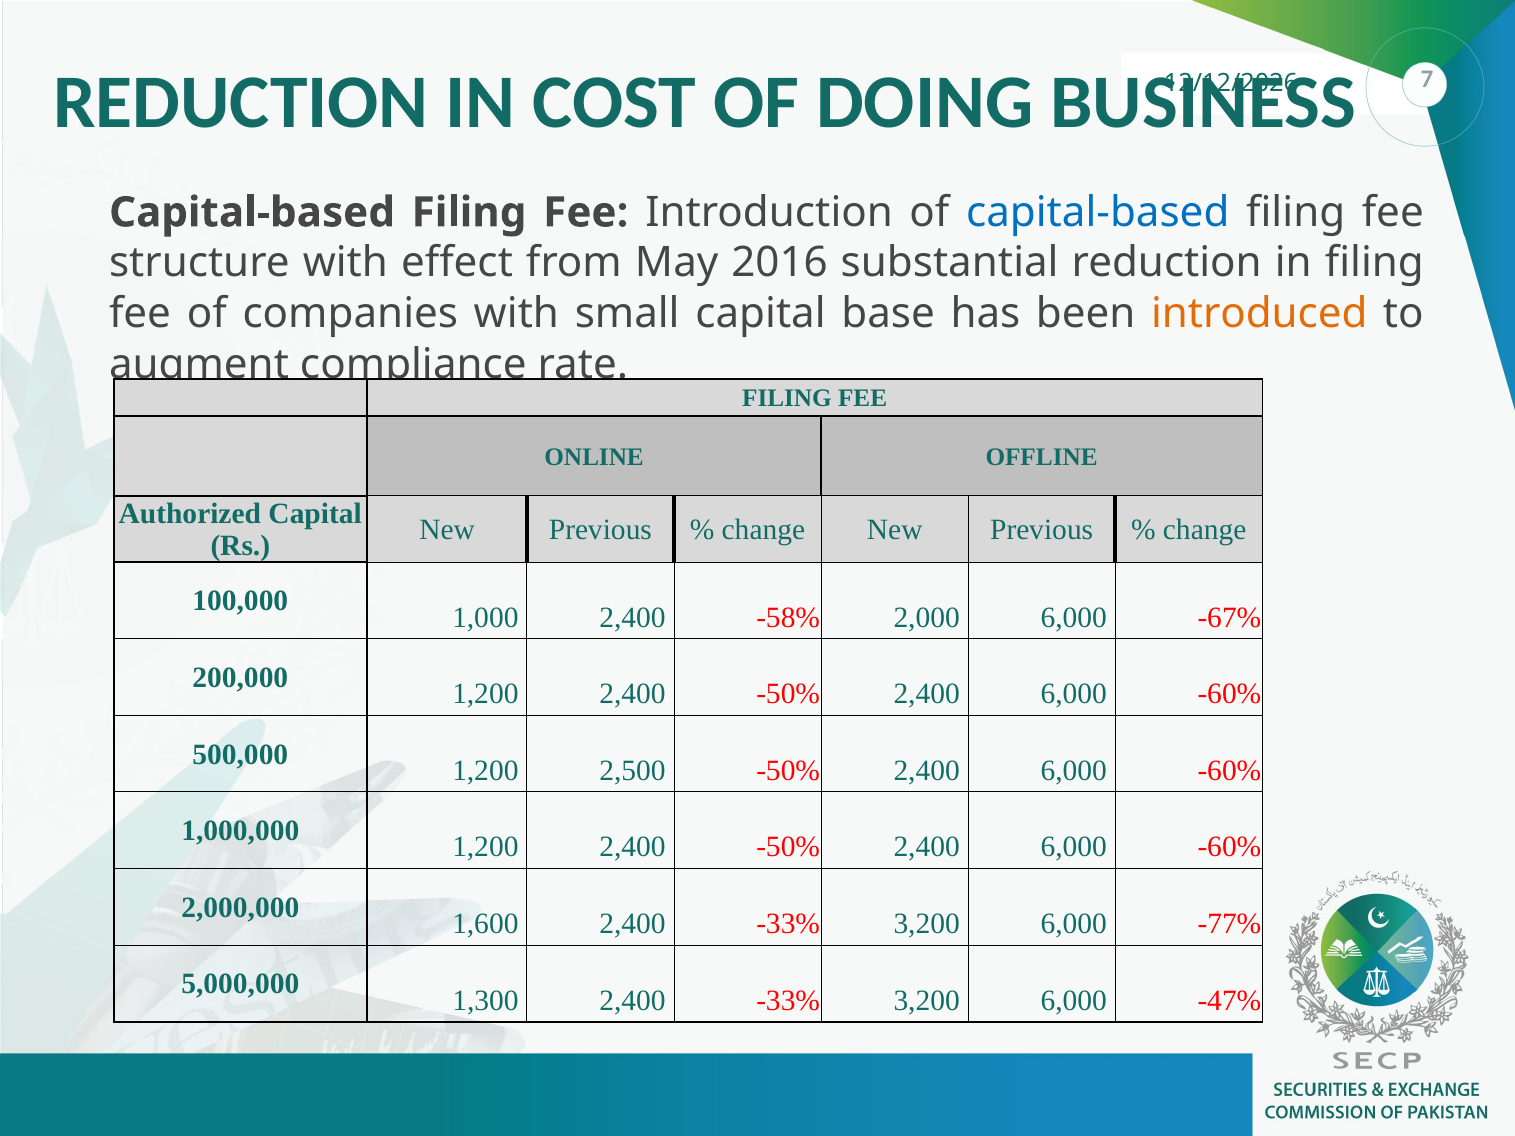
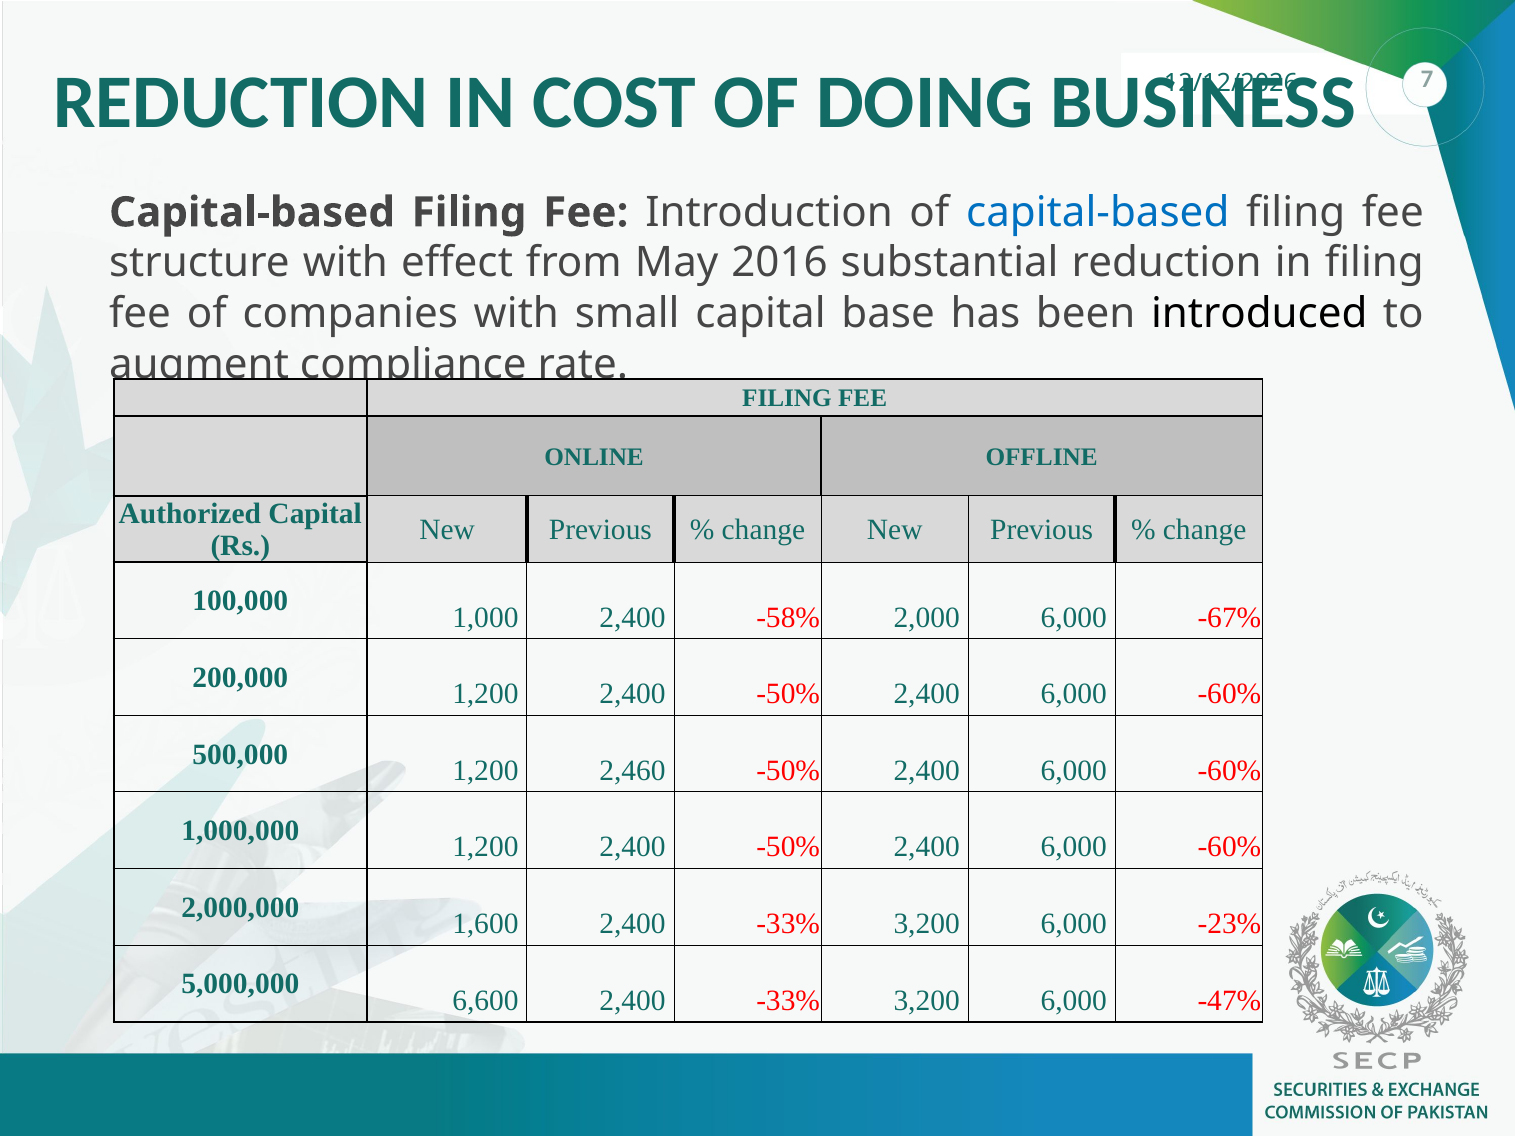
introduced colour: orange -> black (1259, 314)
2,500: 2,500 -> 2,460 (633, 771)
-77%: -77% -> -23% (1229, 924)
1,300: 1,300 -> 6,600 (485, 1001)
